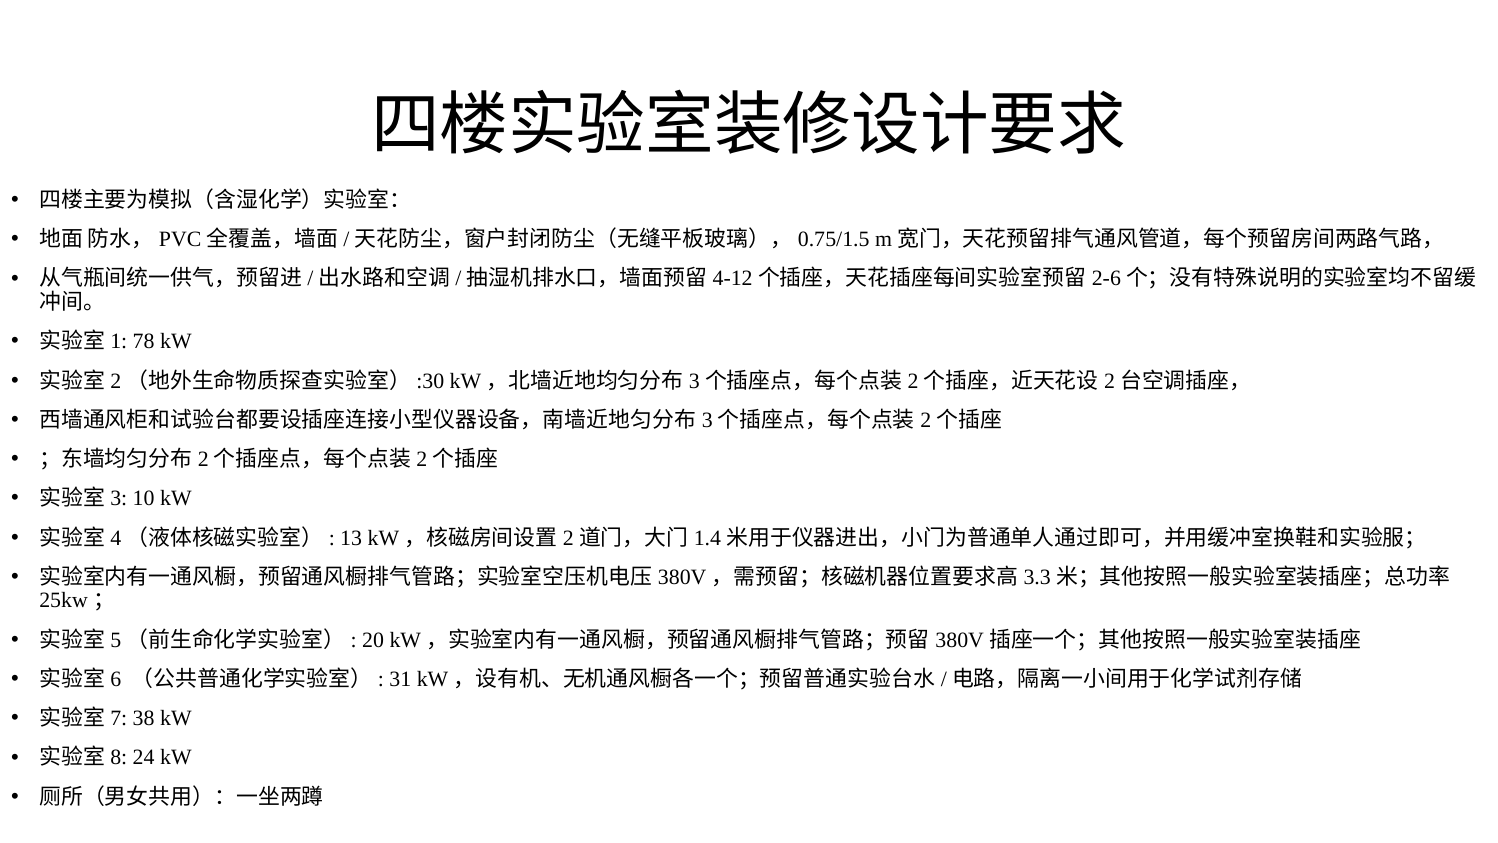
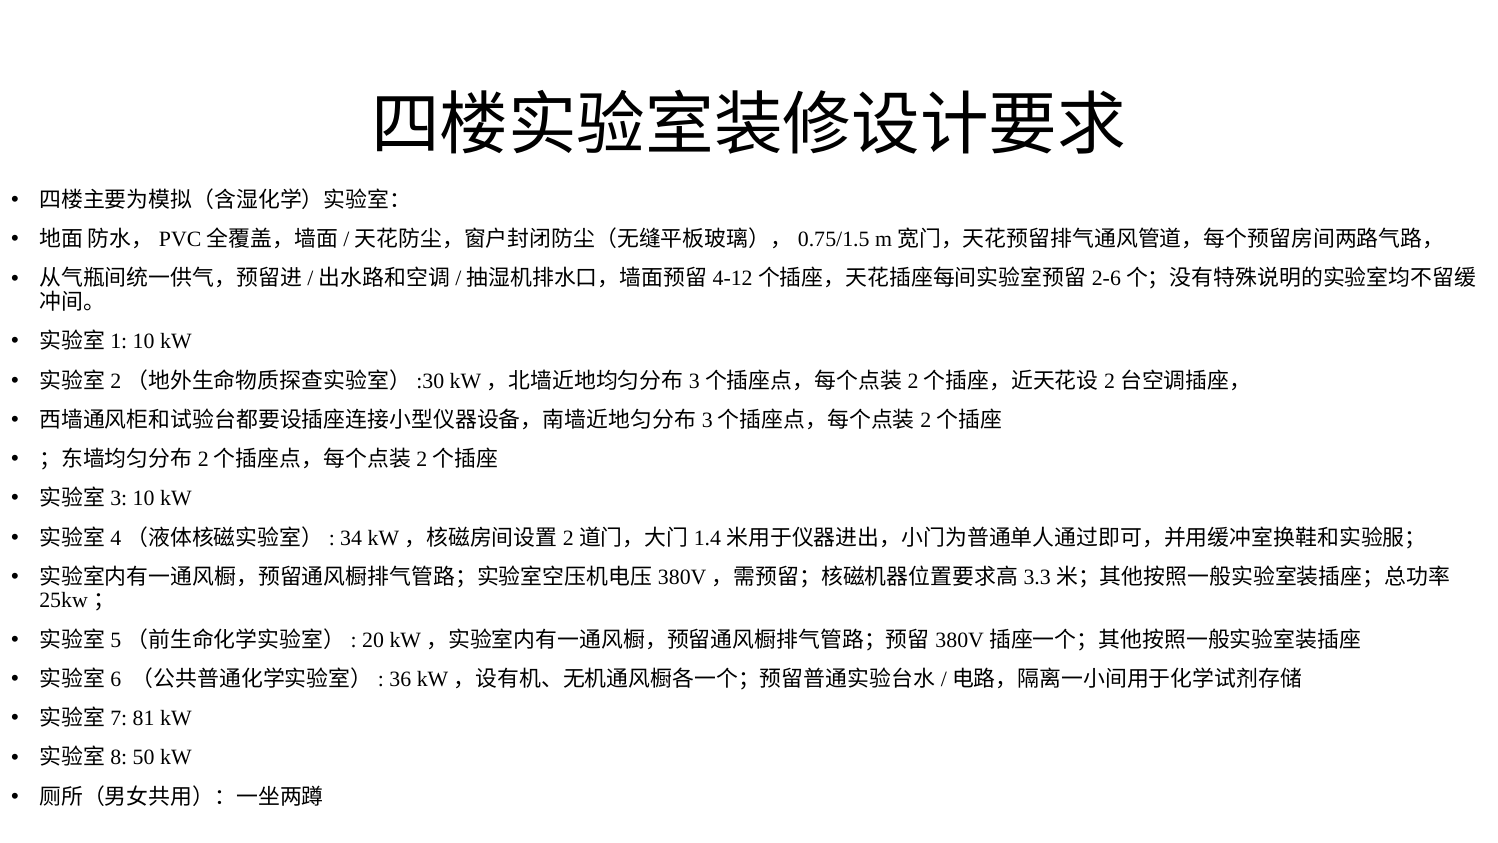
78: 78 -> 10 (144, 341)
13: 13 -> 34 (351, 538)
31: 31 -> 36 (400, 679)
38: 38 -> 81 (144, 718)
24: 24 -> 50 (144, 757)
